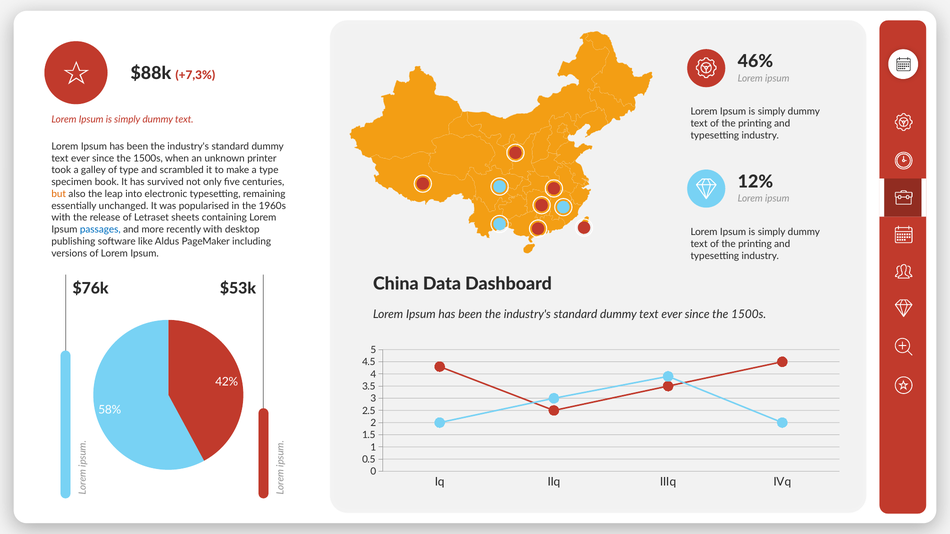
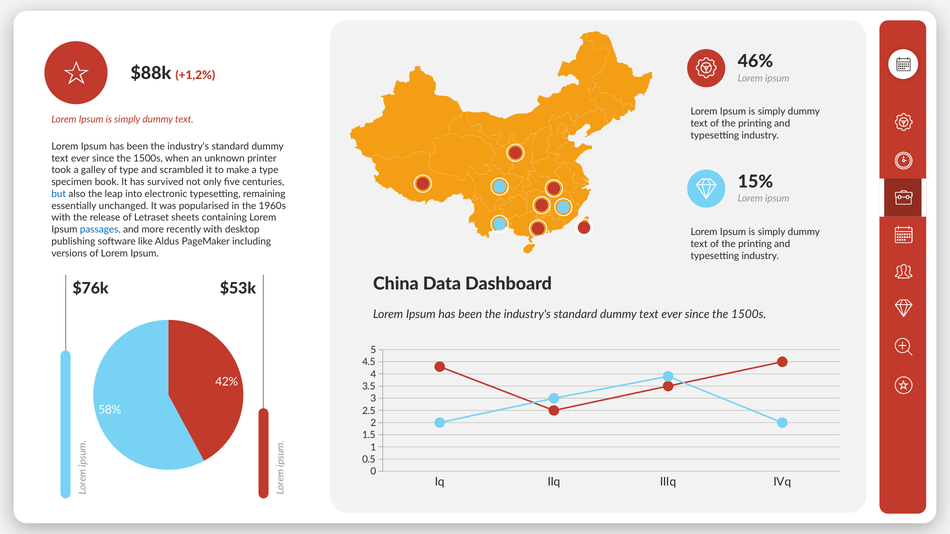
+7,3%: +7,3% -> +1,2% (195, 75)
12%: 12% -> 15% (755, 182)
but colour: orange -> blue (59, 194)
